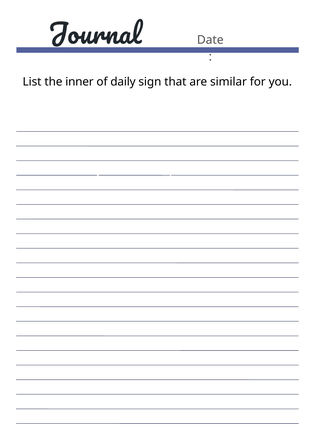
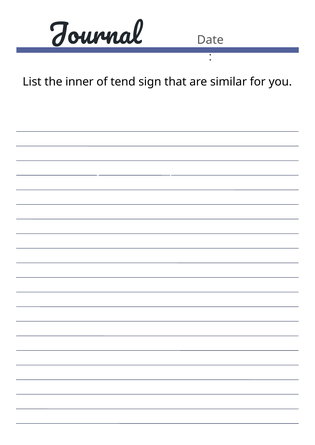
daily: daily -> tend (123, 82)
